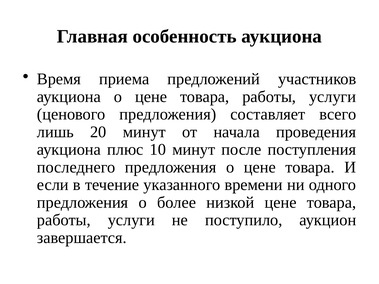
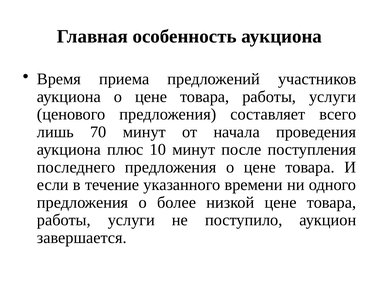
20: 20 -> 70 (98, 132)
